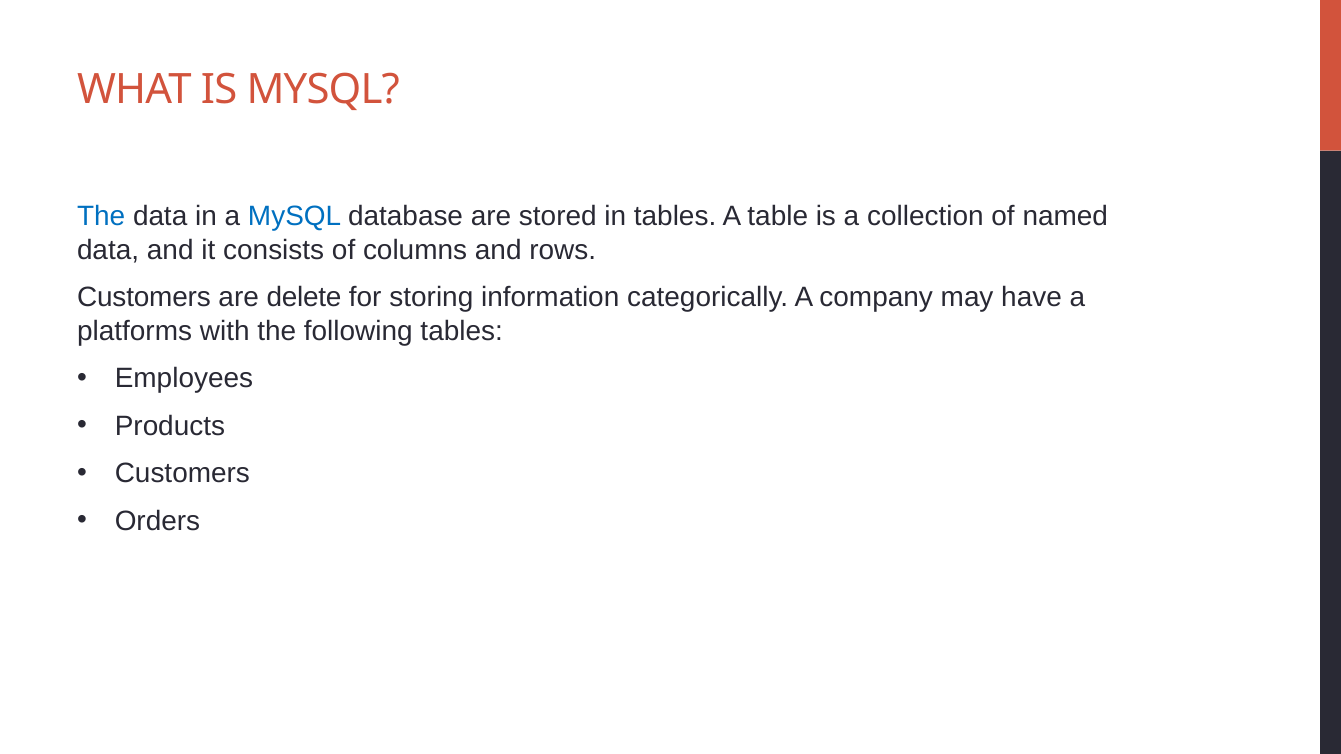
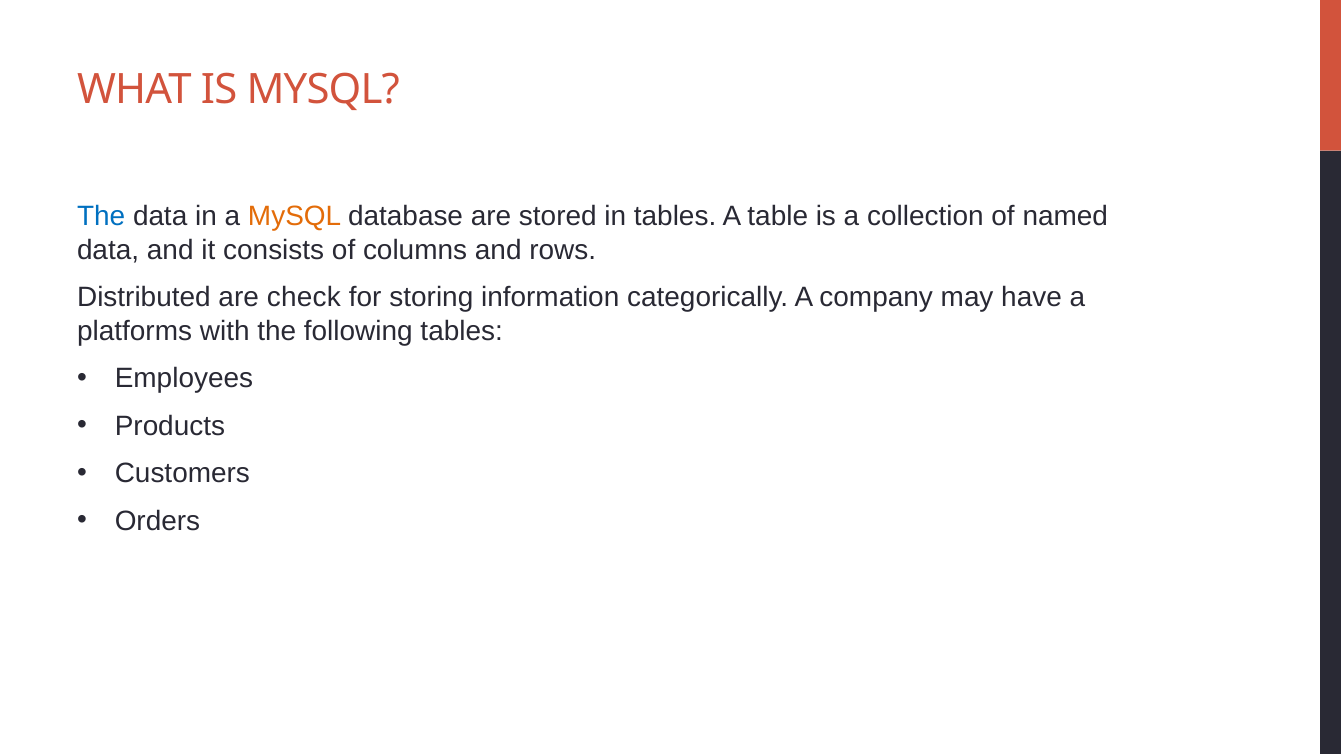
MySQL colour: blue -> orange (295, 217)
Customers: Customers -> Distributed (144, 298)
delete: delete -> check (304, 298)
